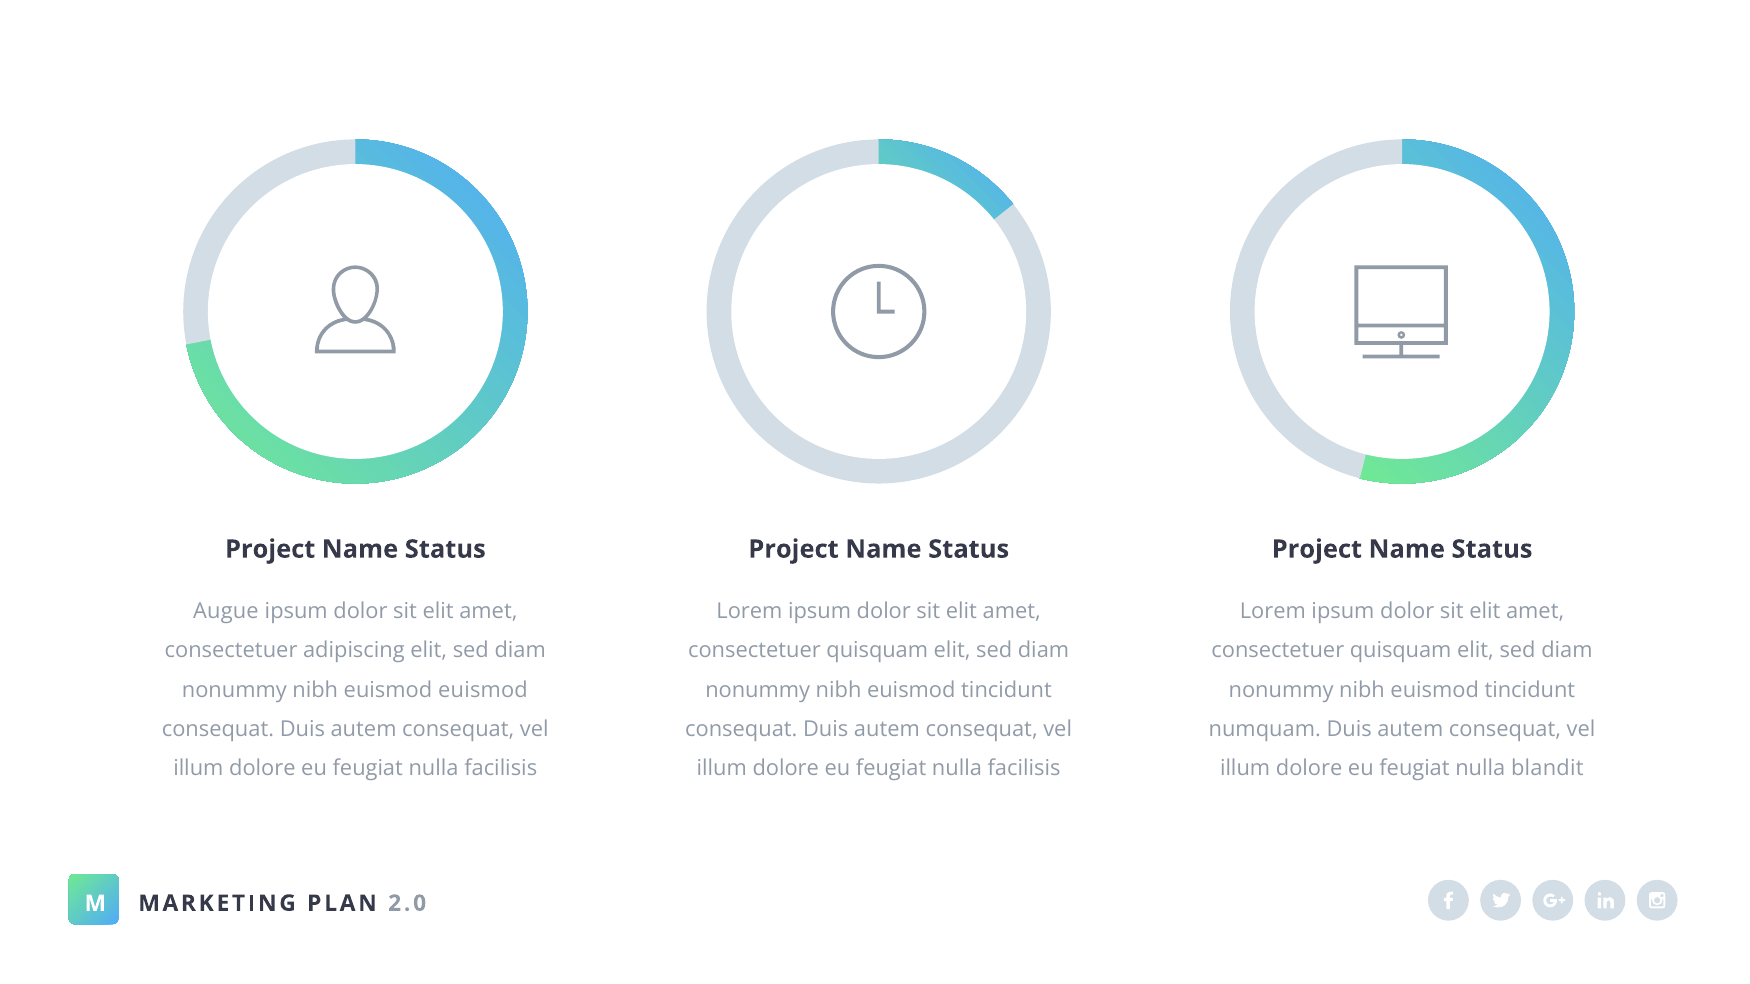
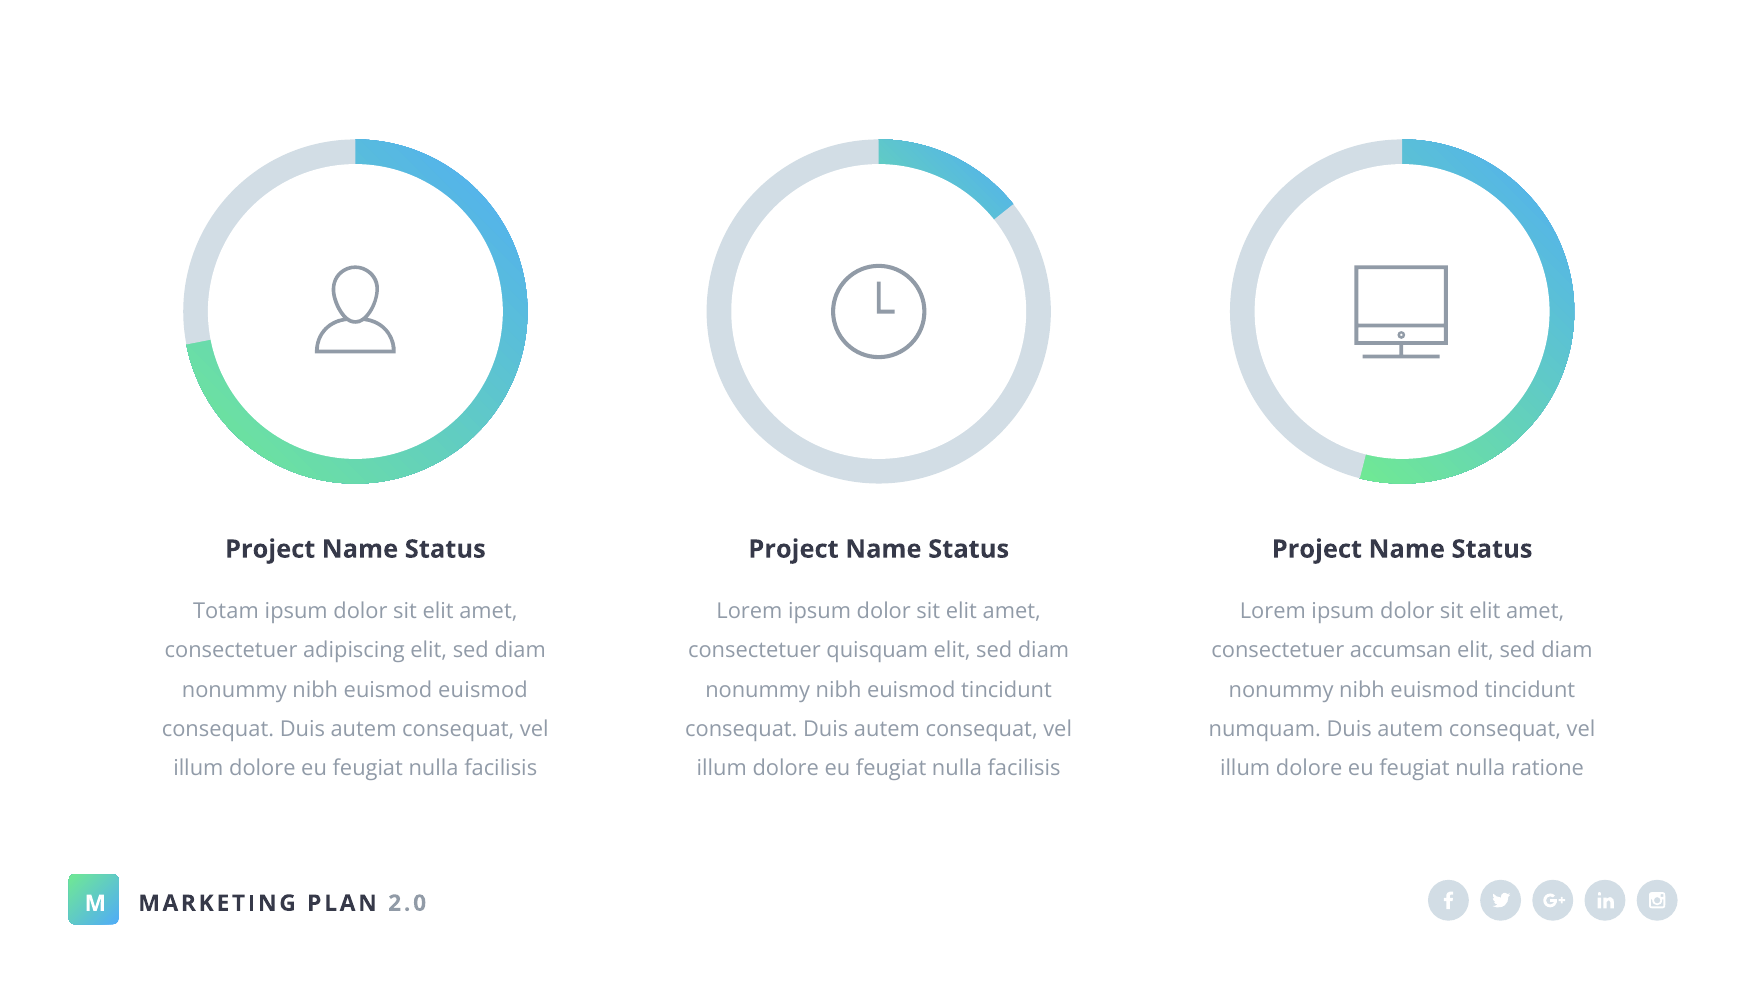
Augue: Augue -> Totam (226, 611)
quisquam: quisquam -> accumsan (1401, 651)
blandit: blandit -> ratione (1547, 769)
